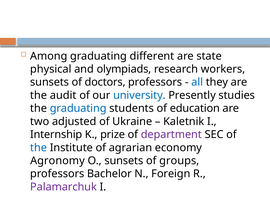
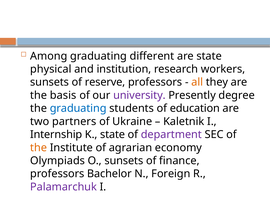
olympiads: olympiads -> institution (124, 69)
doctors: doctors -> reserve (105, 82)
all colour: blue -> orange (197, 82)
audit: audit -> basis (63, 95)
university colour: blue -> purple (139, 95)
studies: studies -> degree (237, 95)
adjusted: adjusted -> partners (74, 121)
K prize: prize -> state (113, 134)
the colour: blue -> orange (39, 147)
Agronomy: Agronomy -> Olympiads (58, 160)
groups: groups -> finance (179, 160)
